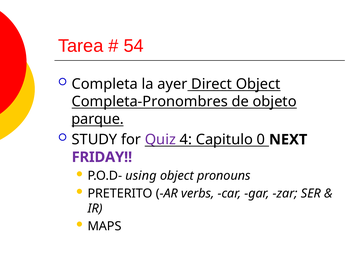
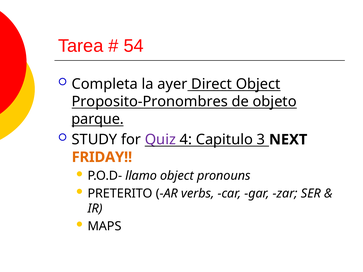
Completa-Pronombres: Completa-Pronombres -> Proposito-Pronombres (150, 102)
0: 0 -> 3 (261, 140)
FRIDAY colour: purple -> orange (102, 157)
using: using -> llamo (141, 176)
